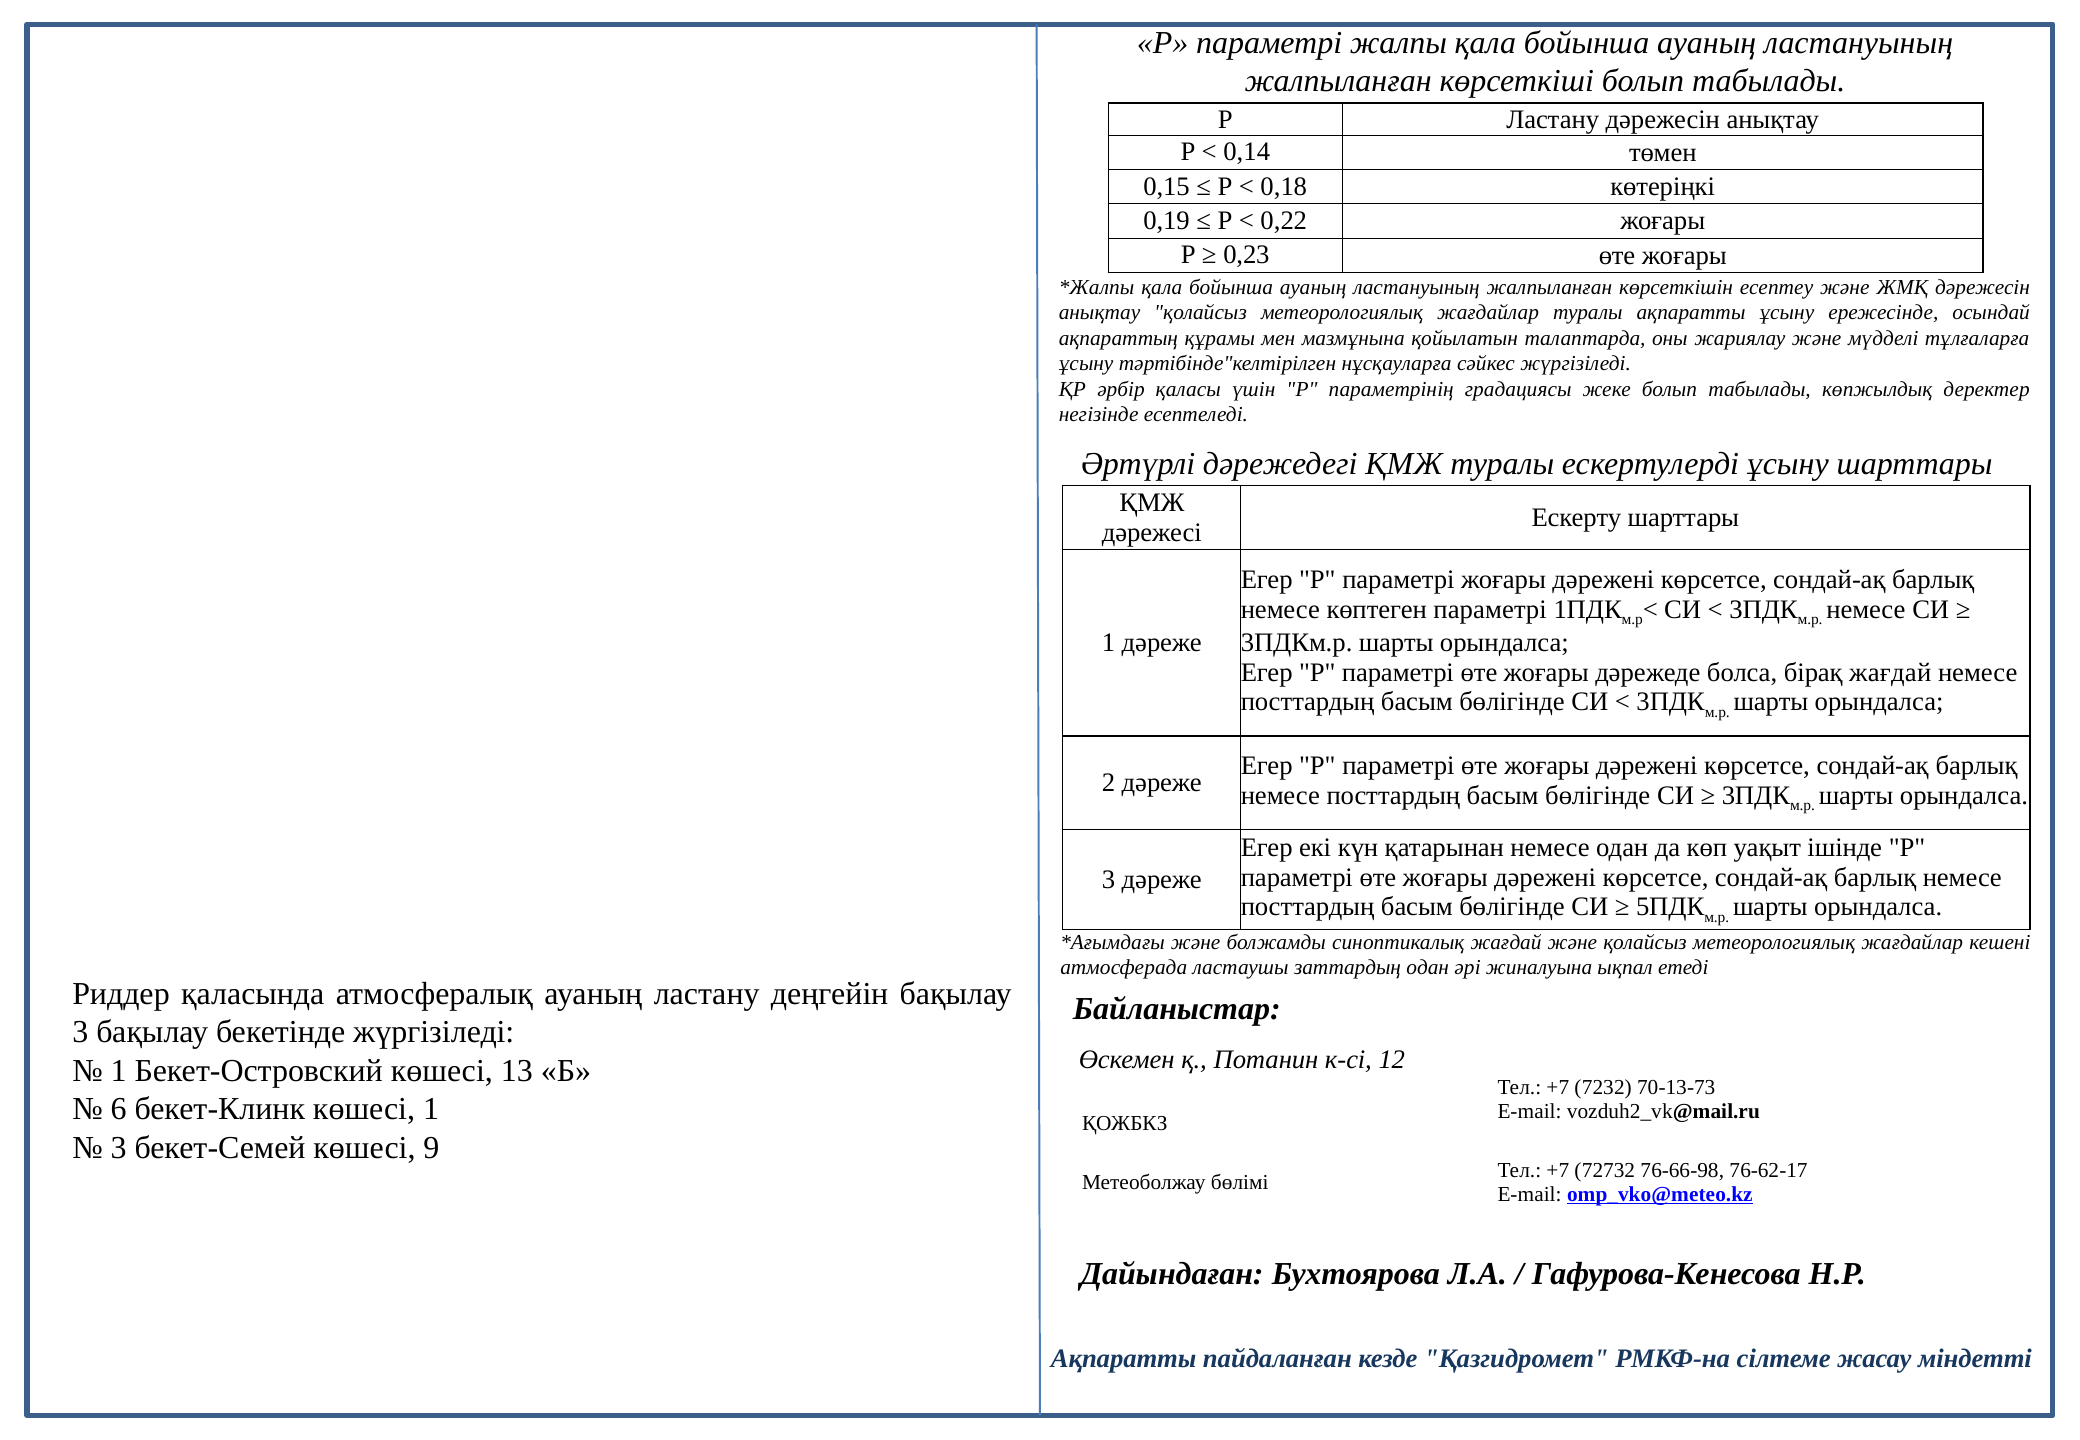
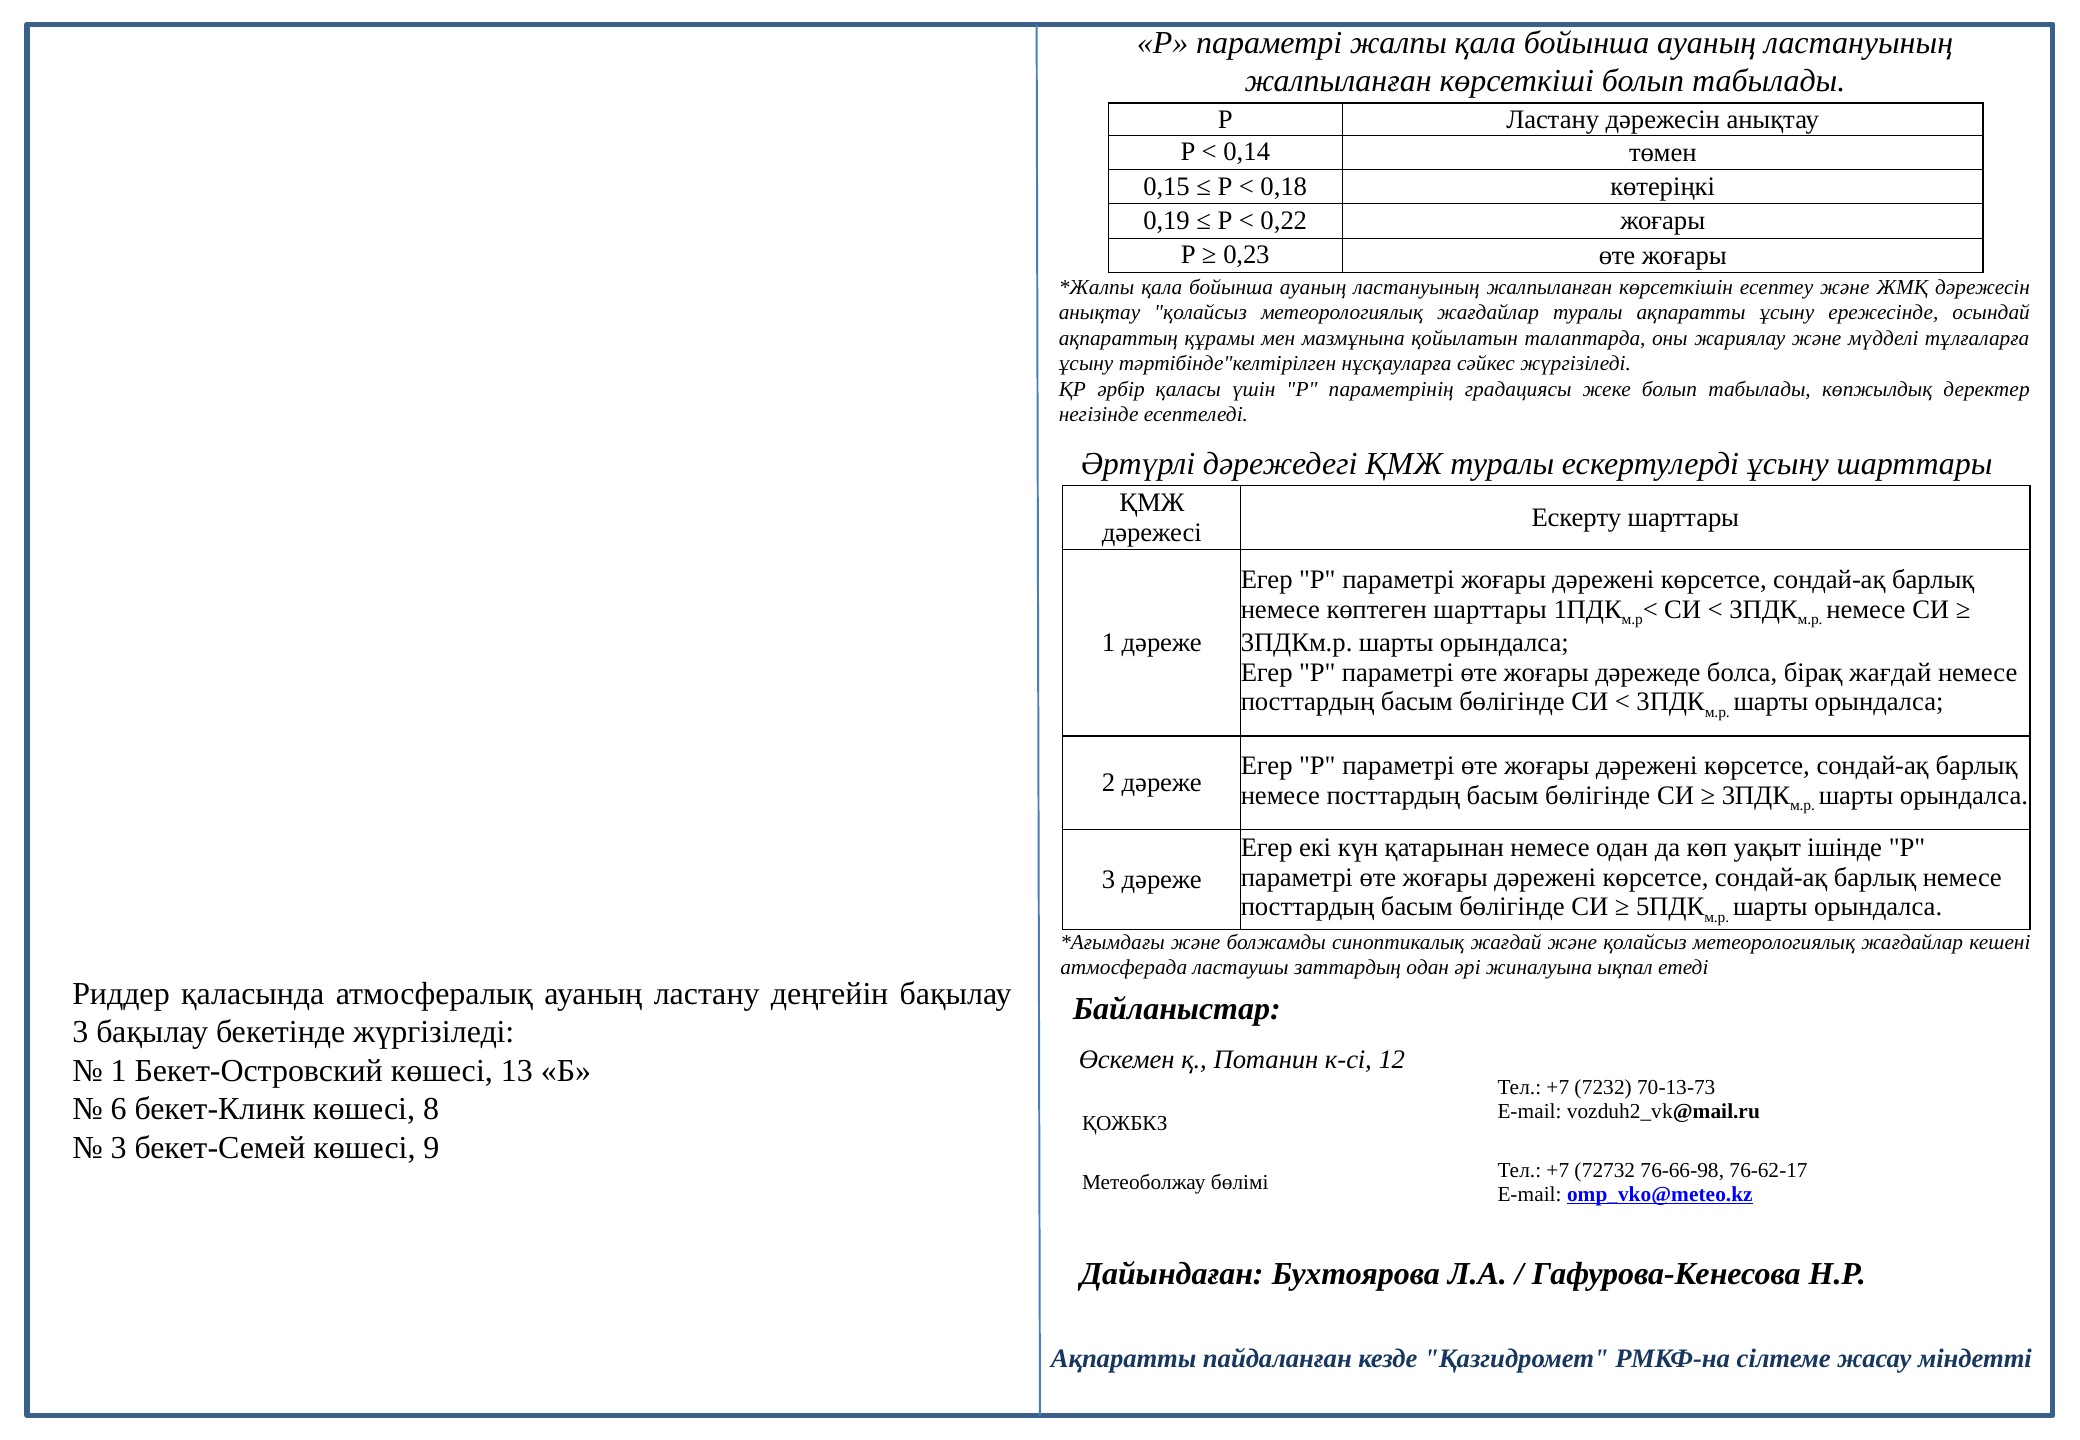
көптеген параметрі: параметрі -> шарттары (1490, 609)
көшесі 1: 1 -> 8 (431, 1109)
